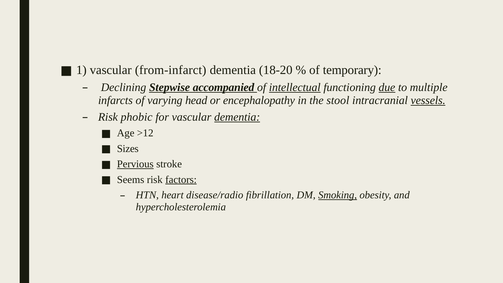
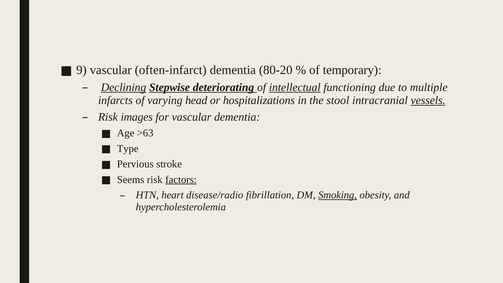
1: 1 -> 9 (81, 70)
from-infarct: from-infarct -> often-infarct (171, 70)
18-20: 18-20 -> 80-20 (276, 70)
Declining underline: none -> present (124, 87)
accompanied: accompanied -> deteriorating (224, 87)
due underline: present -> none (387, 87)
encephalopathy: encephalopathy -> hospitalizations (259, 100)
phobic: phobic -> images (137, 117)
dementia underline: present -> none (237, 117)
>12: >12 -> >63 (145, 133)
Sizes: Sizes -> Type (128, 149)
Pervious underline: present -> none (135, 164)
